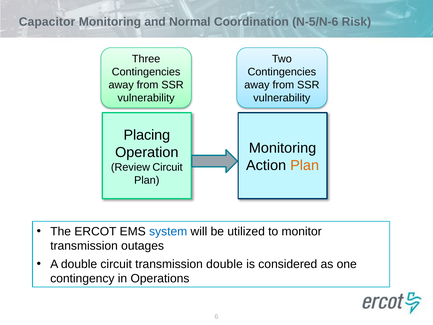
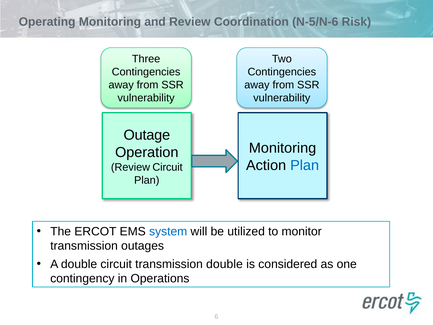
Capacitor: Capacitor -> Operating (47, 22)
and Normal: Normal -> Review (190, 22)
Placing: Placing -> Outage (147, 135)
Plan colour: orange -> blue (305, 165)
